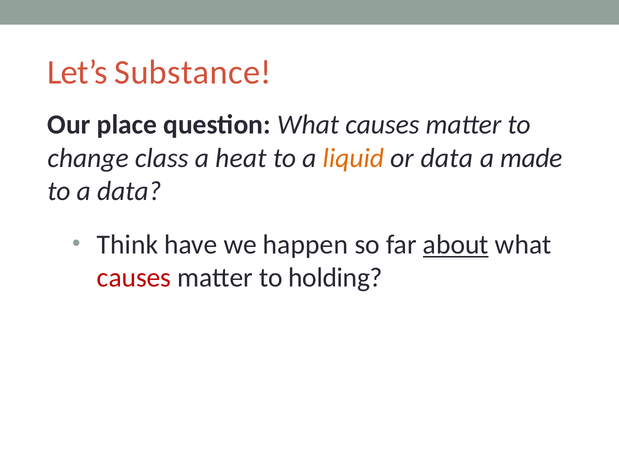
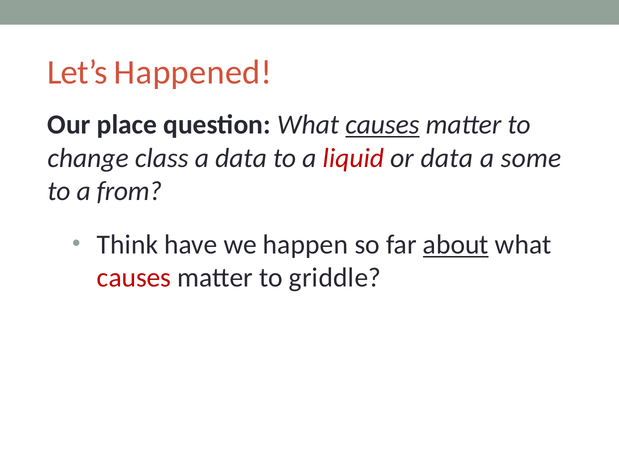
Substance: Substance -> Happened (193, 72)
causes underline: none -> present (382, 125)
a heat: heat -> data (241, 158)
liquid colour: orange -> red (353, 158)
made: made -> some (531, 158)
a data: data -> from (129, 191)
holding: holding -> griddle (335, 277)
